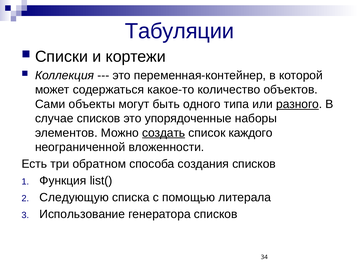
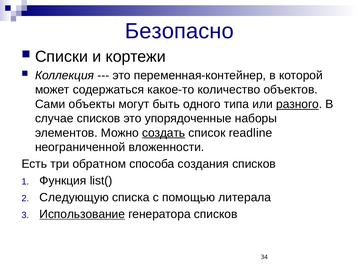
Табуляции: Табуляции -> Безопасно (179, 31)
каждого: каждого -> readline (251, 133)
Использование underline: none -> present (82, 214)
